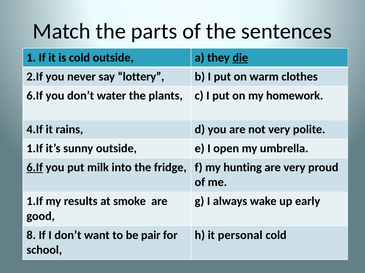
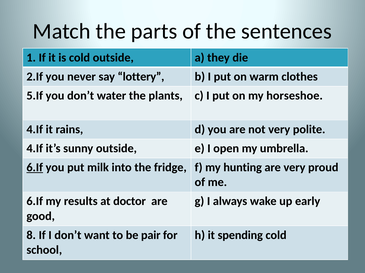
die underline: present -> none (240, 58)
6.If: 6.If -> 5.If (35, 96)
homework: homework -> horseshoe (295, 96)
1.If: 1.If -> 4.If (35, 149)
1.If: 1.If -> 6.If (35, 202)
smoke: smoke -> doctor (130, 202)
personal: personal -> spending (240, 236)
